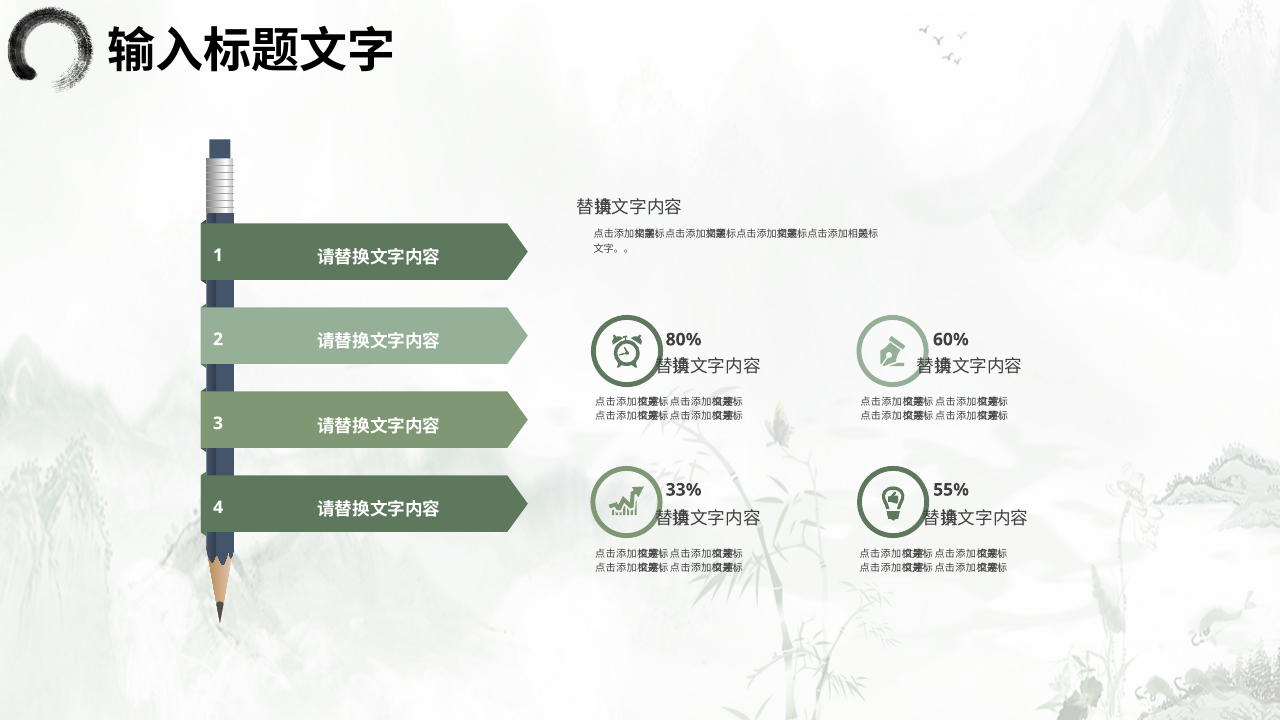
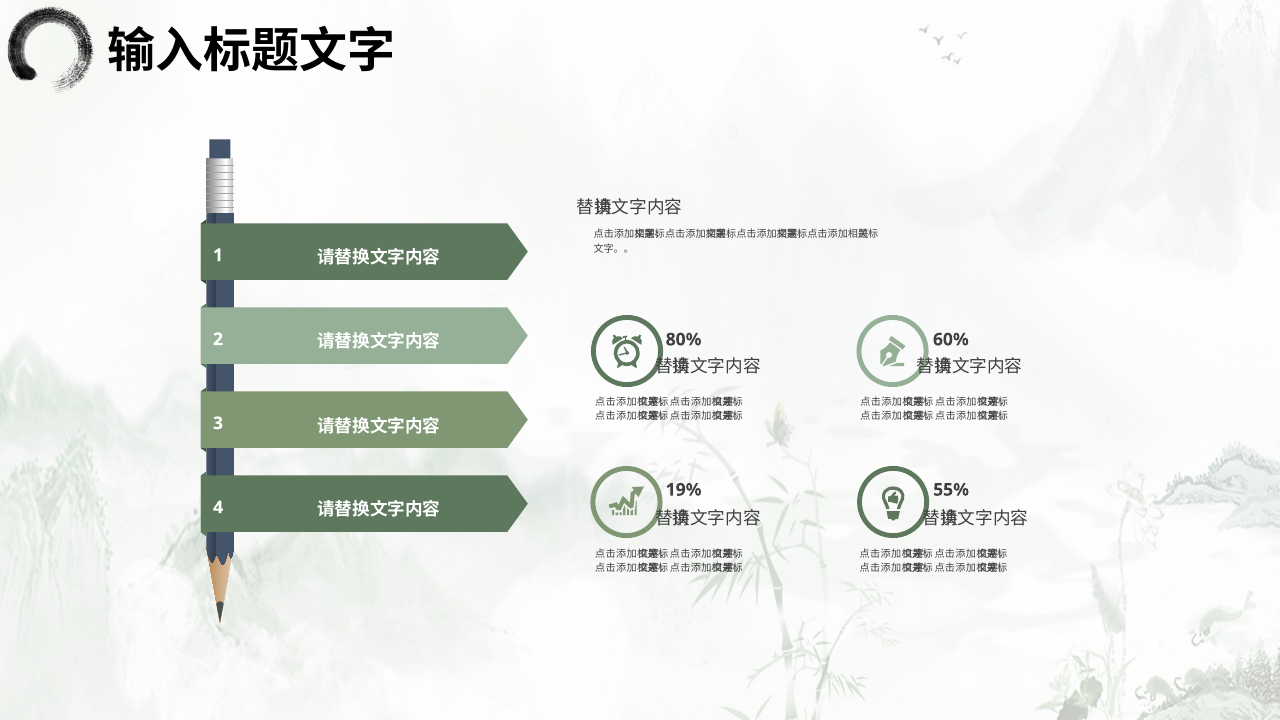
33%: 33% -> 19% (684, 490)
